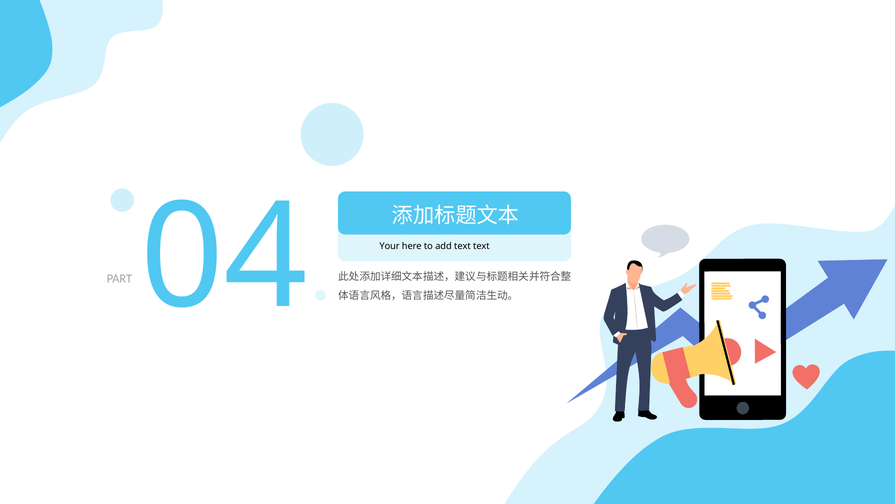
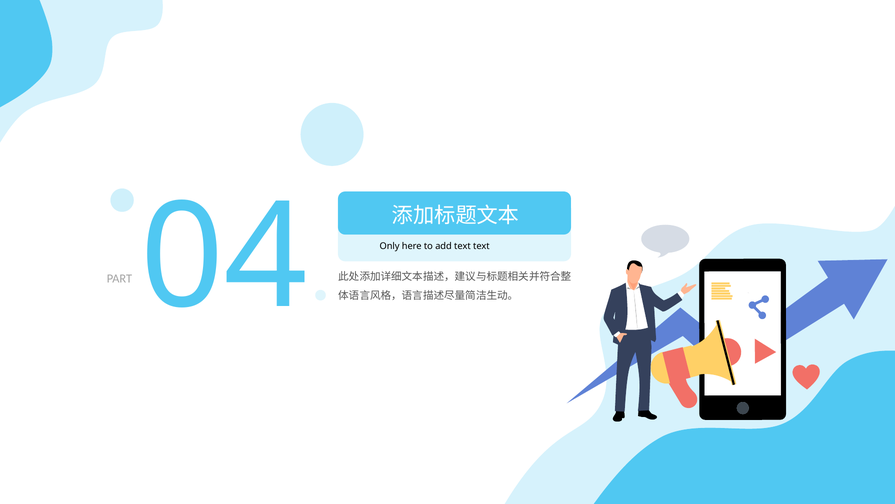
Your: Your -> Only (390, 246)
